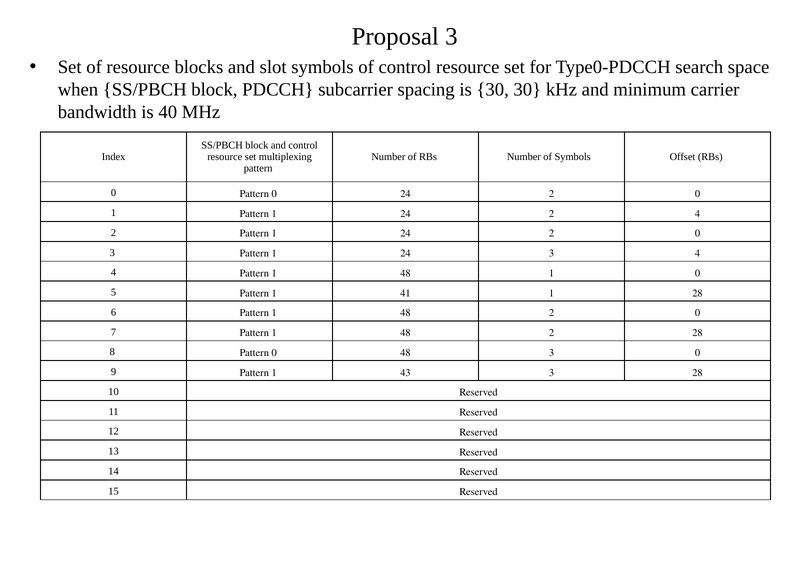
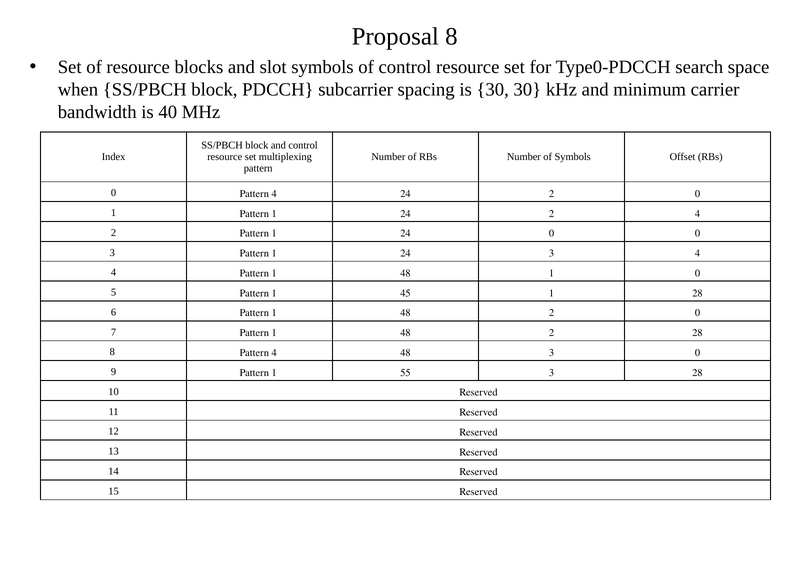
Proposal 3: 3 -> 8 (451, 36)
0 Pattern 0: 0 -> 4 (274, 194)
2: 2 -> 0 (552, 234)
41: 41 -> 45 (406, 293)
8 Pattern 0: 0 -> 4 (274, 353)
43: 43 -> 55 (406, 373)
